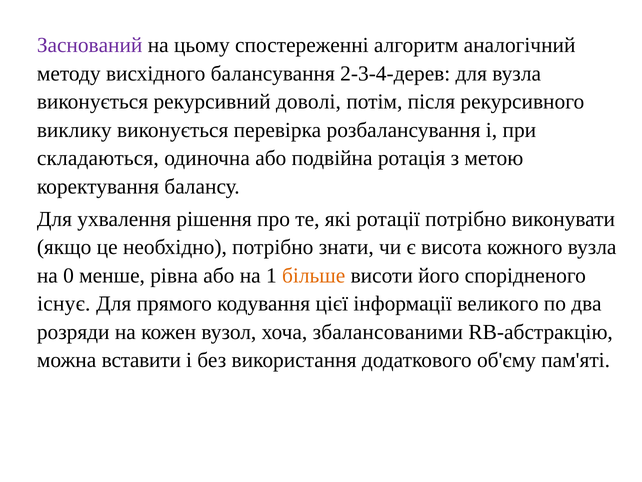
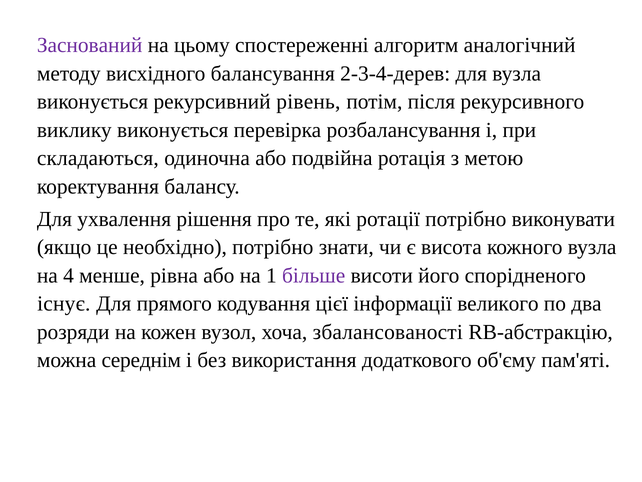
доволі: доволі -> рівень (308, 102)
0: 0 -> 4 (68, 275)
більше colour: orange -> purple (314, 275)
збалансованими: збалансованими -> збалансованості (388, 332)
вставити: вставити -> середнім (141, 360)
